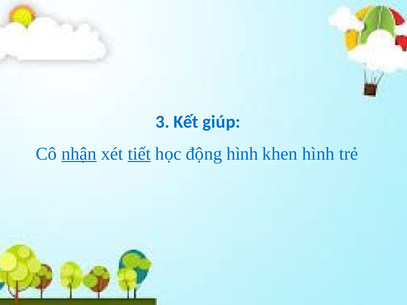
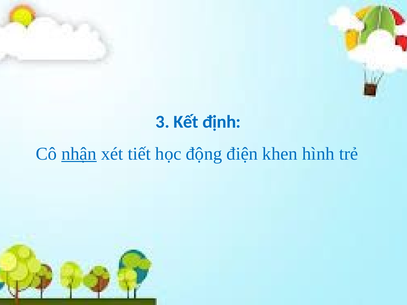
giúp: giúp -> định (222, 122)
tiết underline: present -> none (139, 154)
động hình: hình -> điện (242, 154)
